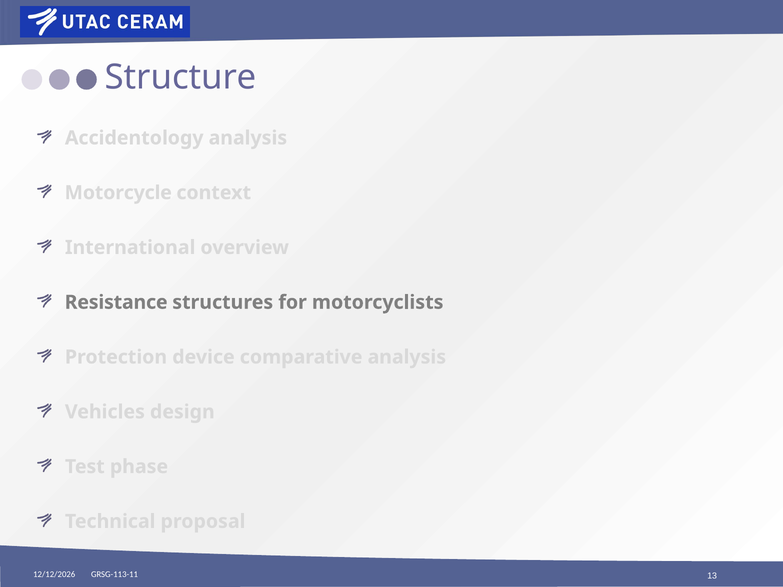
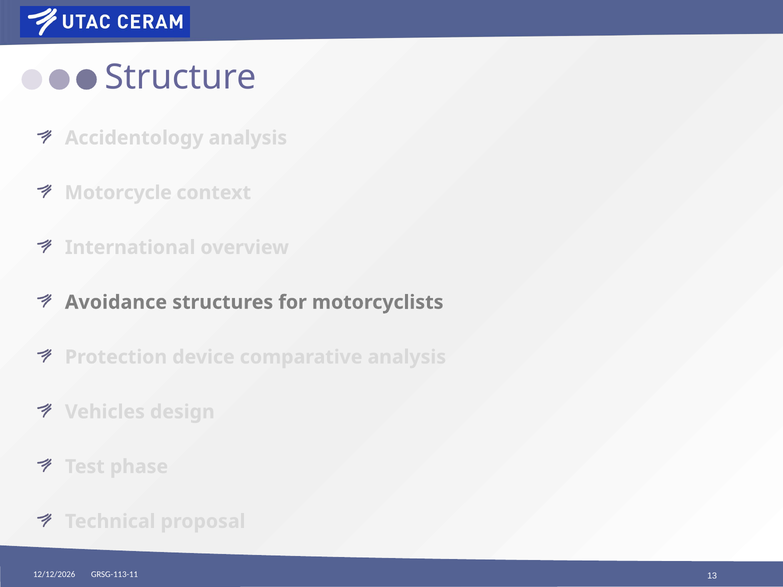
Resistance: Resistance -> Avoidance (116, 302)
